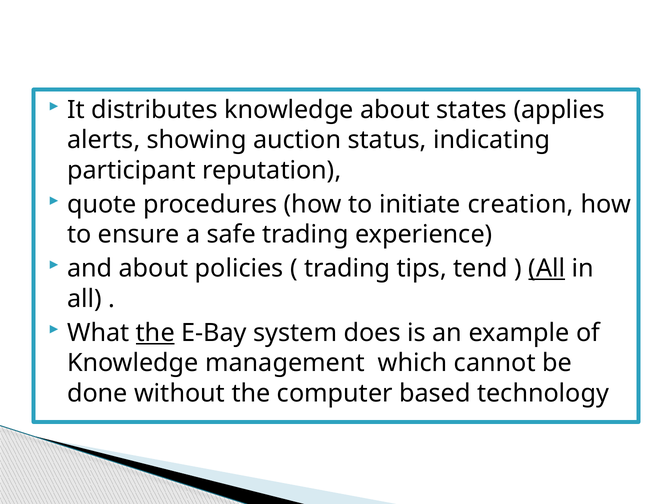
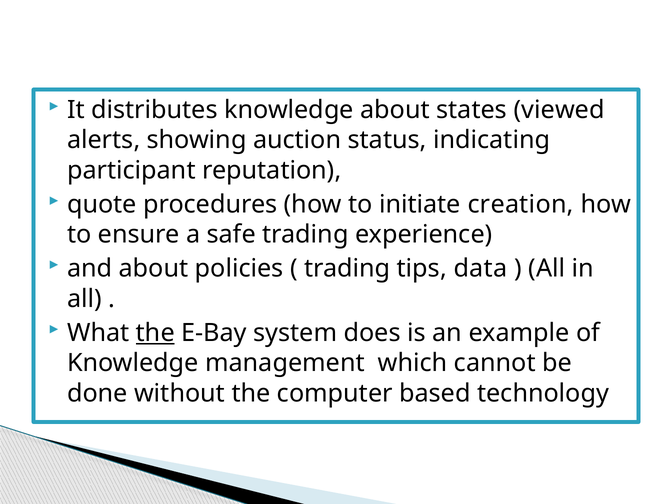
applies: applies -> viewed (559, 110)
tend: tend -> data (480, 269)
All underline: present -> none (547, 269)
